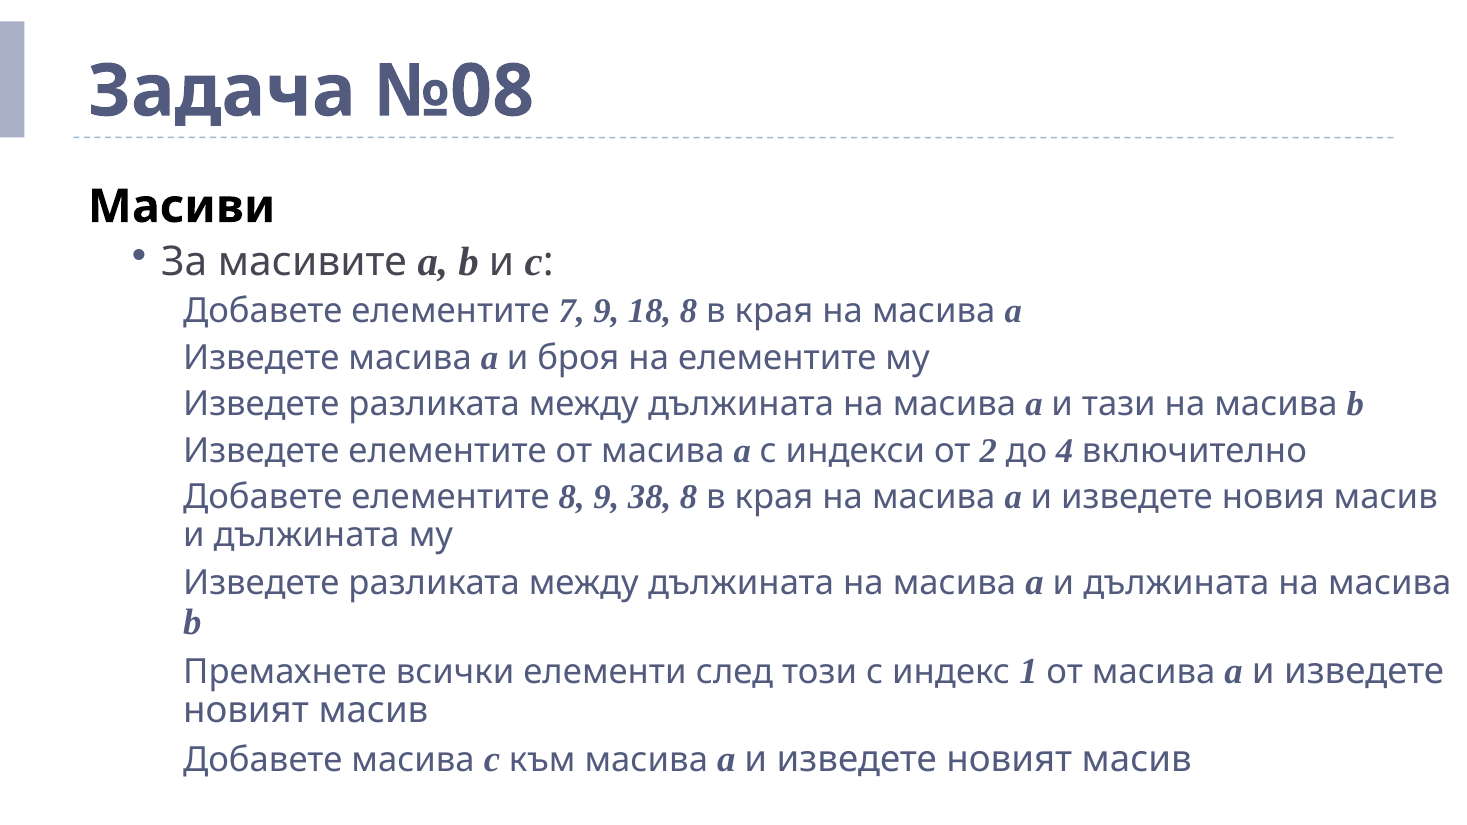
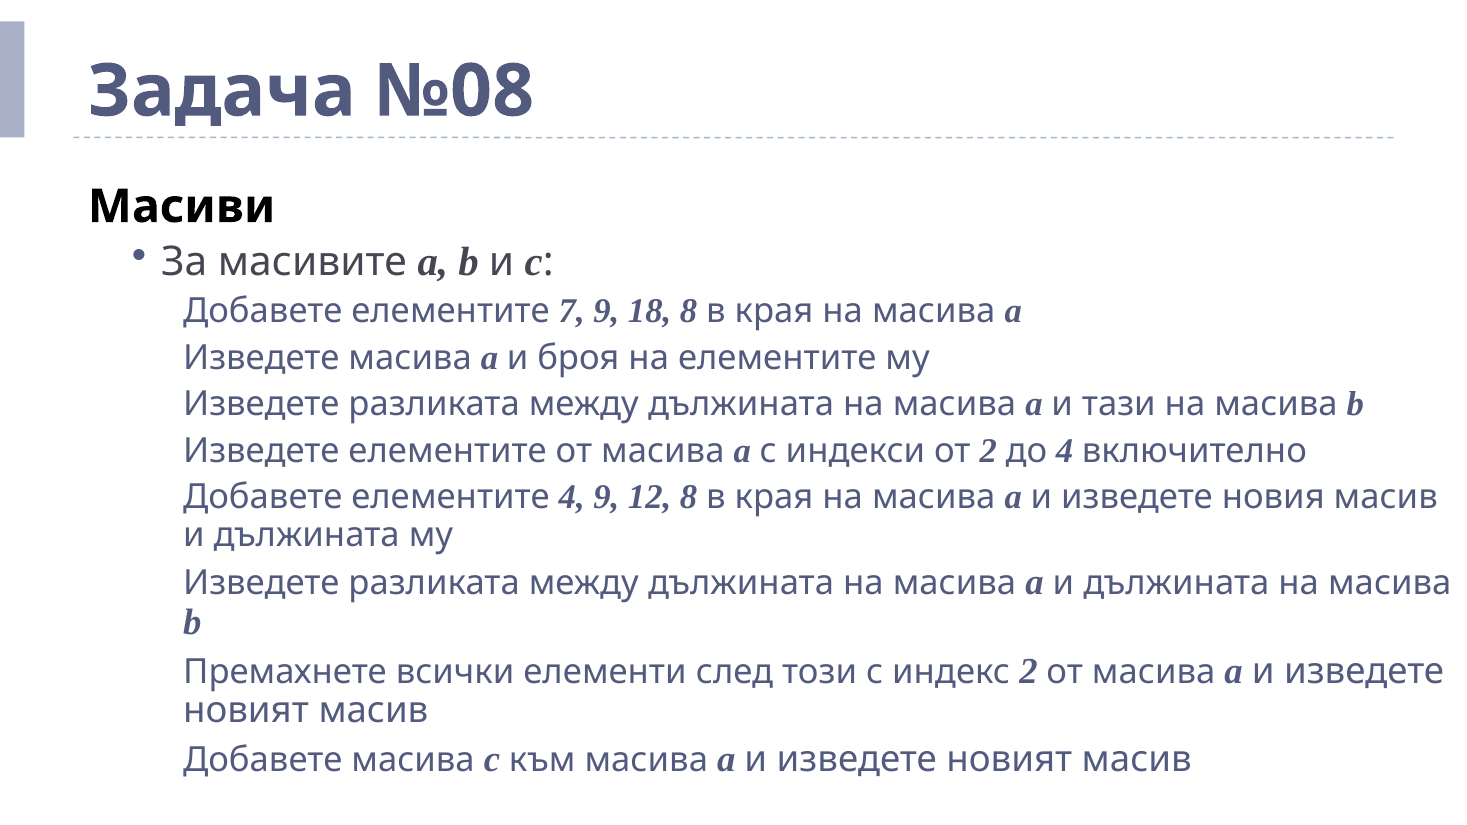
елементите 8: 8 -> 4 (572, 498)
38: 38 -> 12 (650, 498)
индекс 1: 1 -> 2 (1029, 671)
